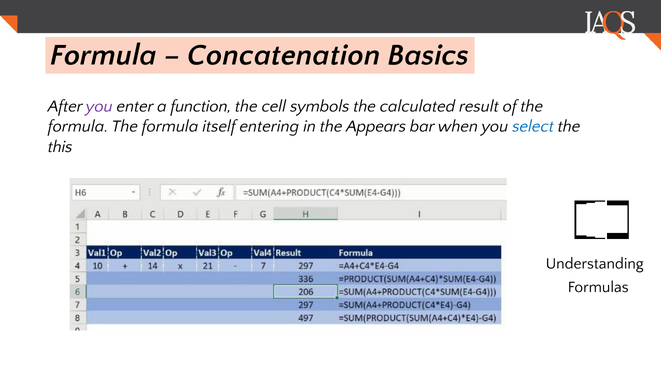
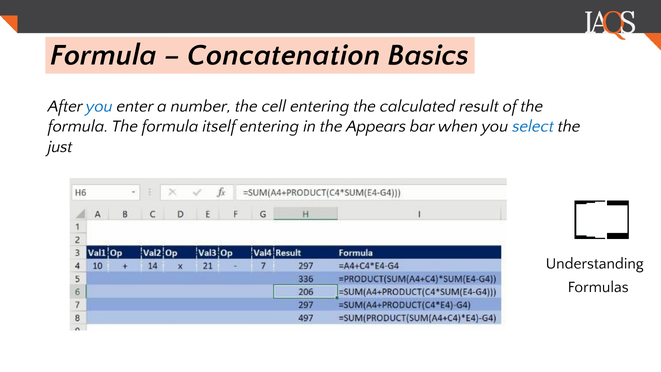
you colour: purple -> blue (99, 106)
function: function -> number (201, 106)
cell symbols: symbols -> entering (320, 106)
this: this -> just (60, 146)
